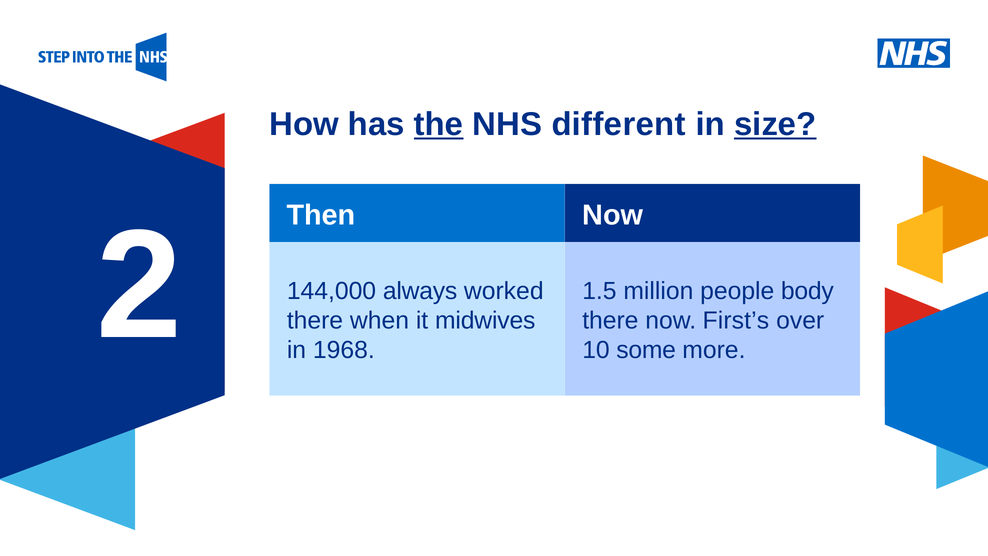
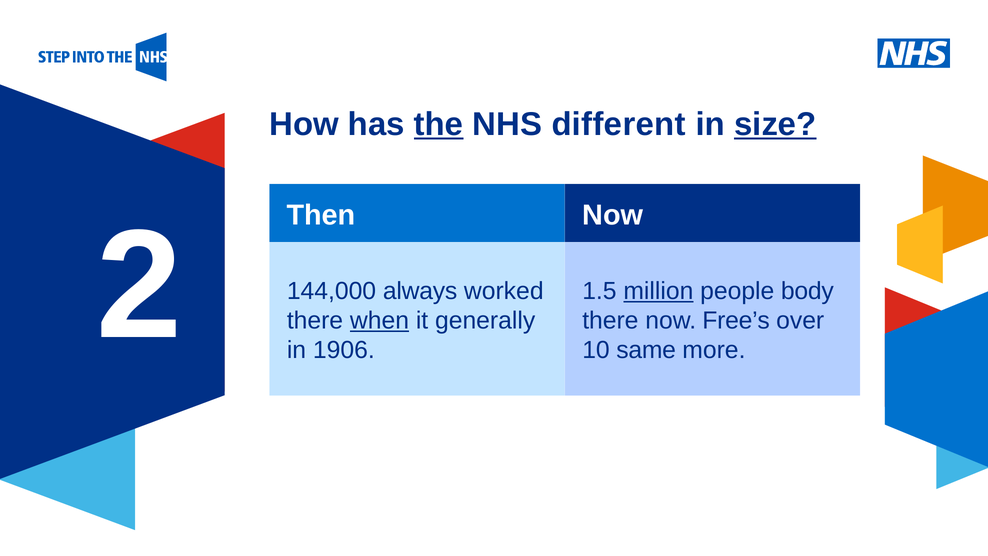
million underline: none -> present (658, 291)
when underline: none -> present (379, 320)
midwives: midwives -> generally (485, 320)
First’s: First’s -> Free’s (736, 320)
1968: 1968 -> 1906 (344, 350)
some: some -> same (646, 350)
